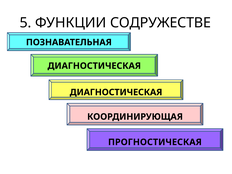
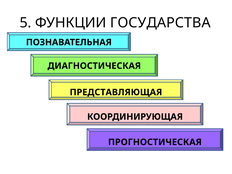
СОДРУЖЕСТВЕ: СОДРУЖЕСТВЕ -> ГОСУДАРСТВА (160, 23)
ДИАГНОСТИЧЕСКАЯ: ДИАГНОСТИЧЕСКАЯ -> ПРЕДСТАВЛЯЮЩАЯ (116, 92)
